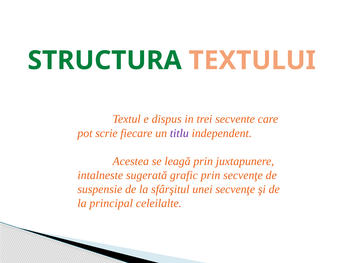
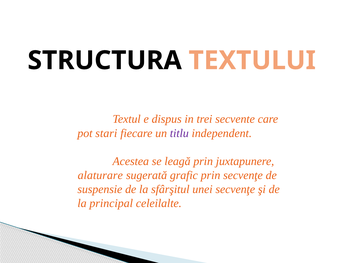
STRUCTURA colour: green -> black (105, 61)
scrie: scrie -> stari (106, 133)
intalneste: intalneste -> alaturare (100, 175)
